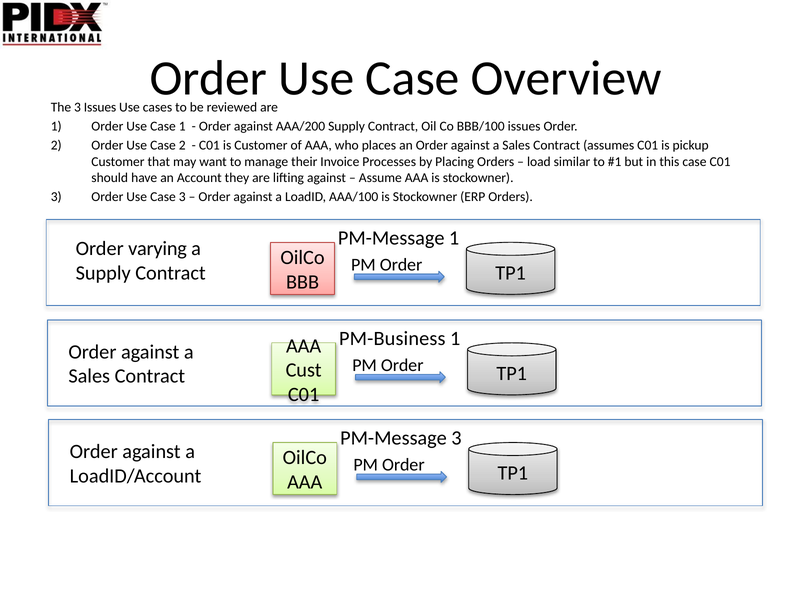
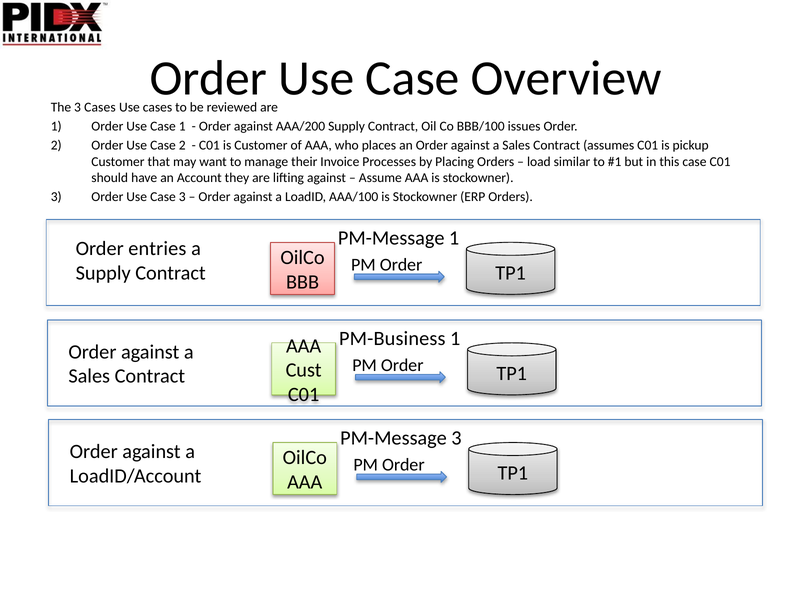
3 Issues: Issues -> Cases (100, 108)
varying: varying -> entries (157, 249)
